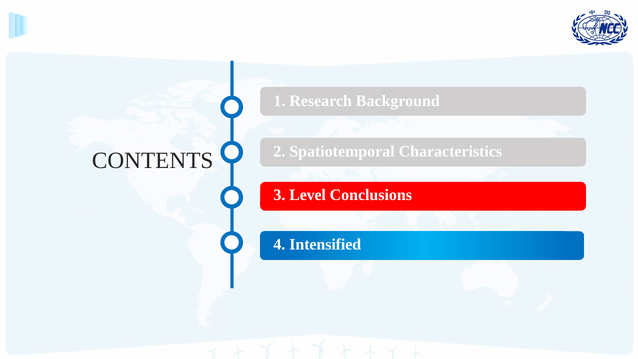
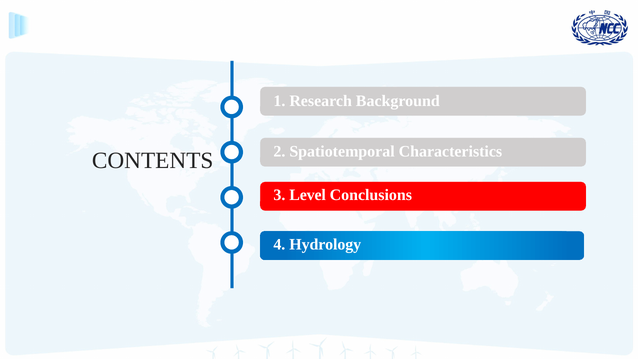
Intensified: Intensified -> Hydrology (325, 244)
